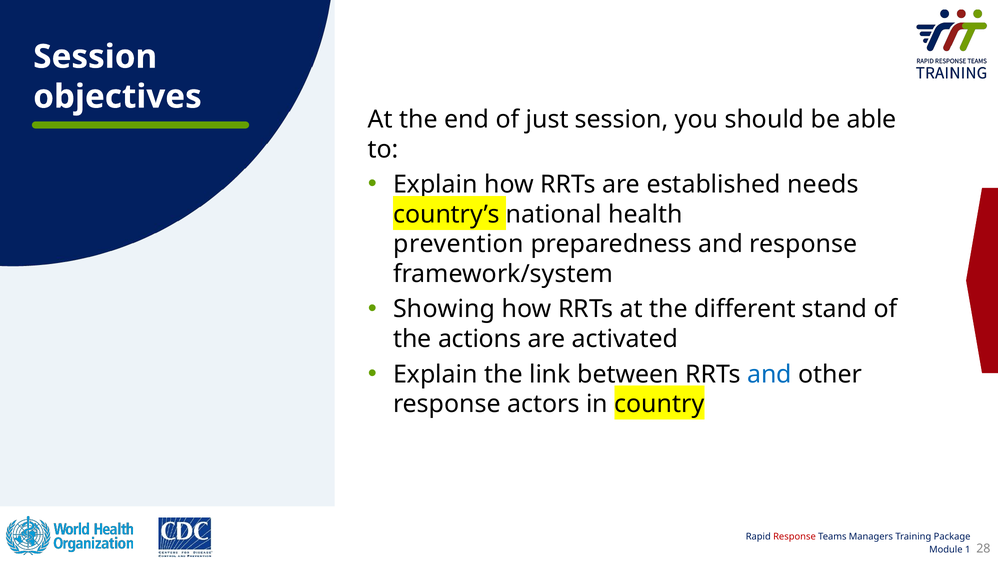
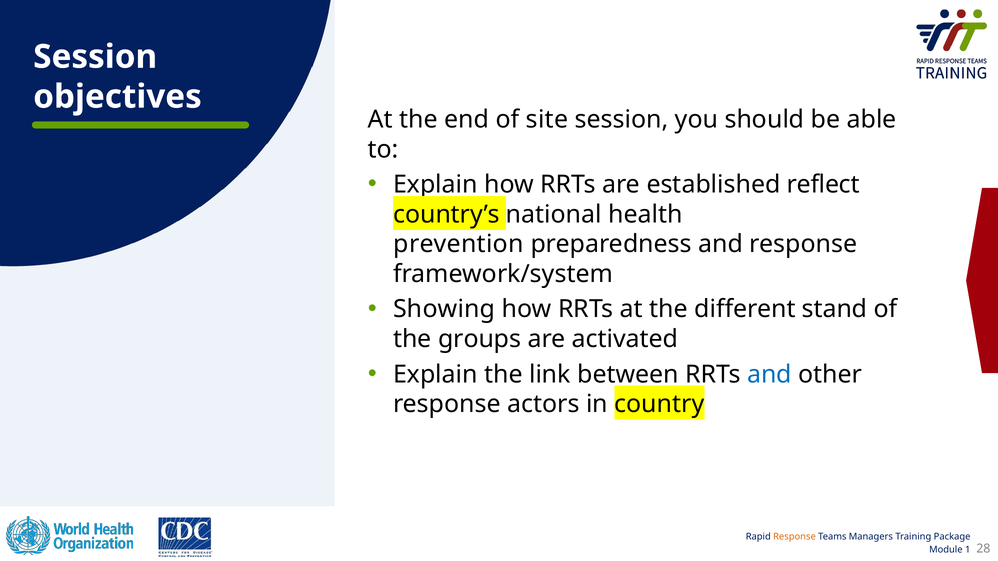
just: just -> site (547, 119)
needs: needs -> reflect (823, 185)
actions: actions -> groups (480, 339)
Response colour: red -> orange (794, 537)
